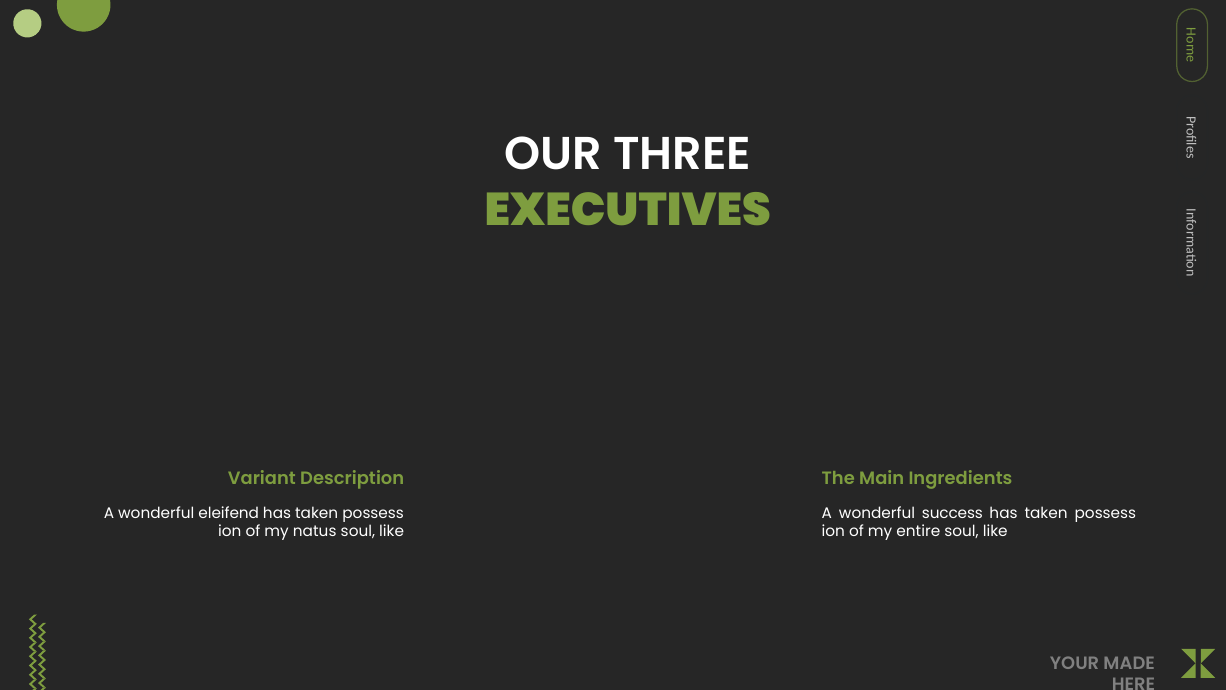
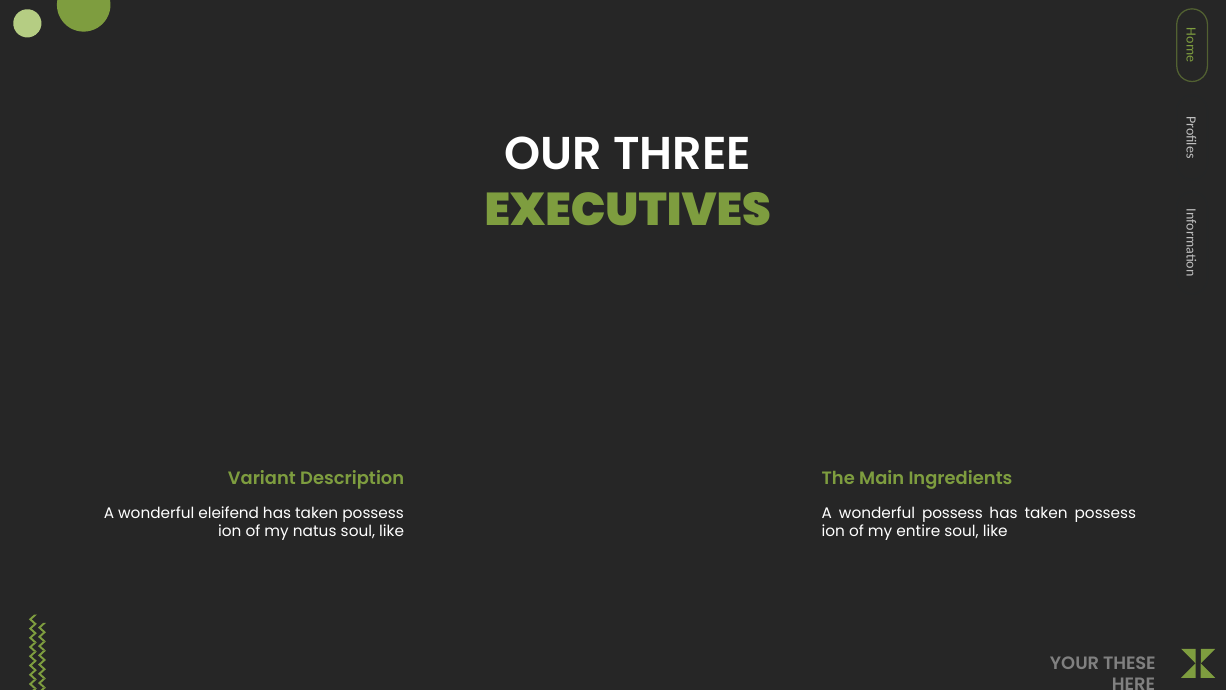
wonderful success: success -> possess (952, 513)
MADE: MADE -> THESE (1129, 663)
